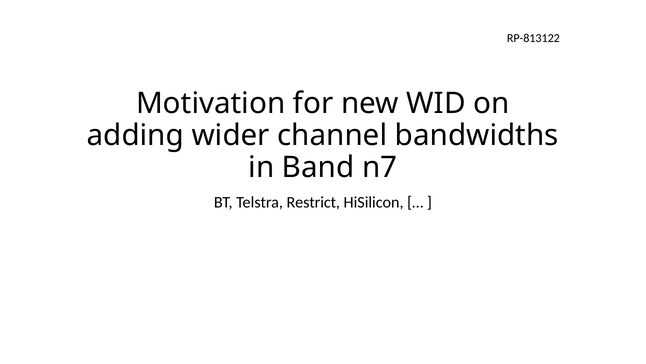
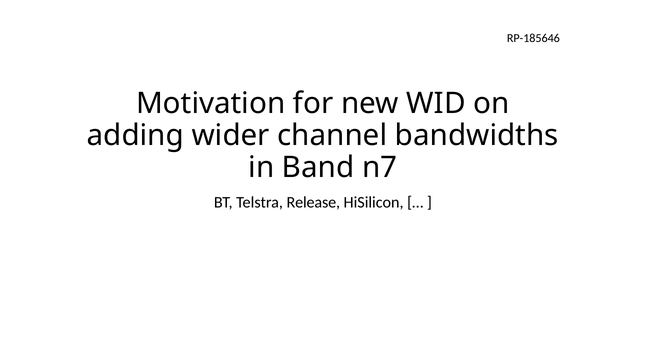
RP-813122: RP-813122 -> RP-185646 (533, 38)
Restrict: Restrict -> Release (313, 202)
